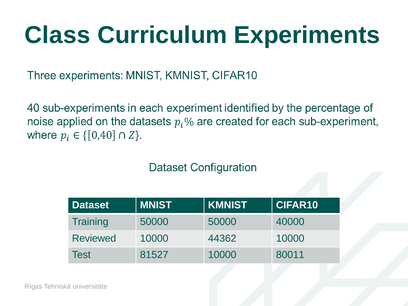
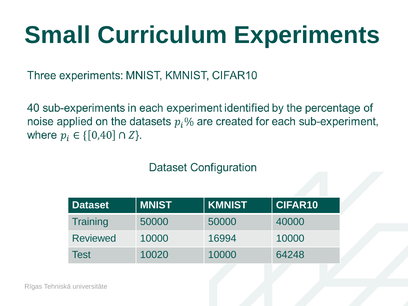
Class: Class -> Small (57, 35)
44362: 44362 -> 16994 (222, 238)
81527: 81527 -> 10020 (154, 255)
80011: 80011 -> 64248 (290, 255)
